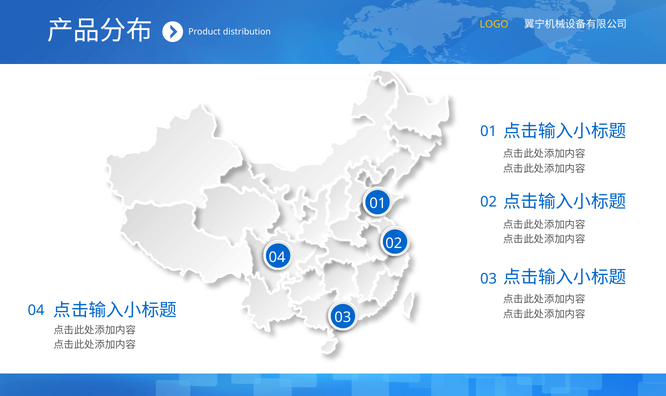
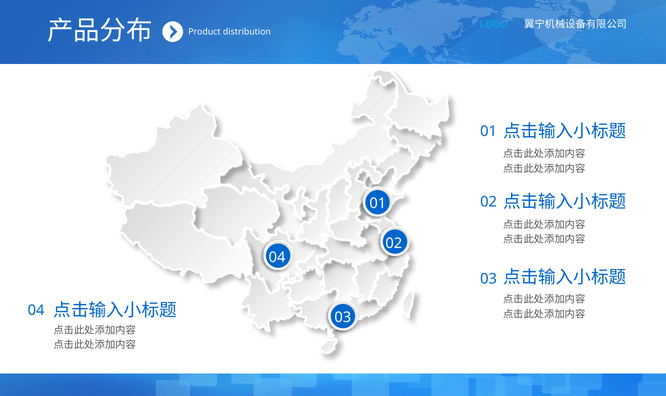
LOGO colour: yellow -> light blue (494, 25)
